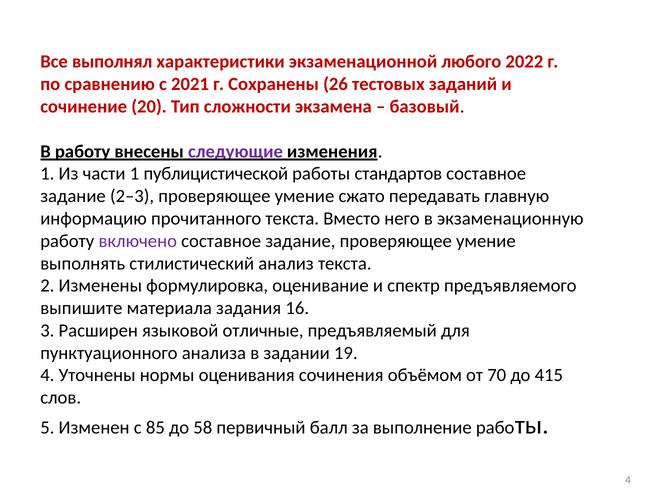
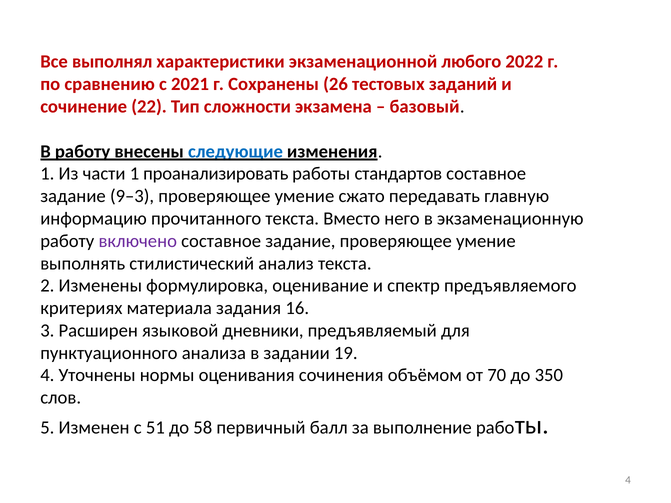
20: 20 -> 22 (149, 107)
следующие colour: purple -> blue (235, 151)
публицистической: публицистической -> проанализировать (216, 174)
2–3: 2–3 -> 9–3 (132, 196)
выпишите: выпишите -> критериях (81, 308)
отличные: отличные -> дневники (263, 331)
415: 415 -> 350 (549, 375)
85: 85 -> 51 (155, 428)
